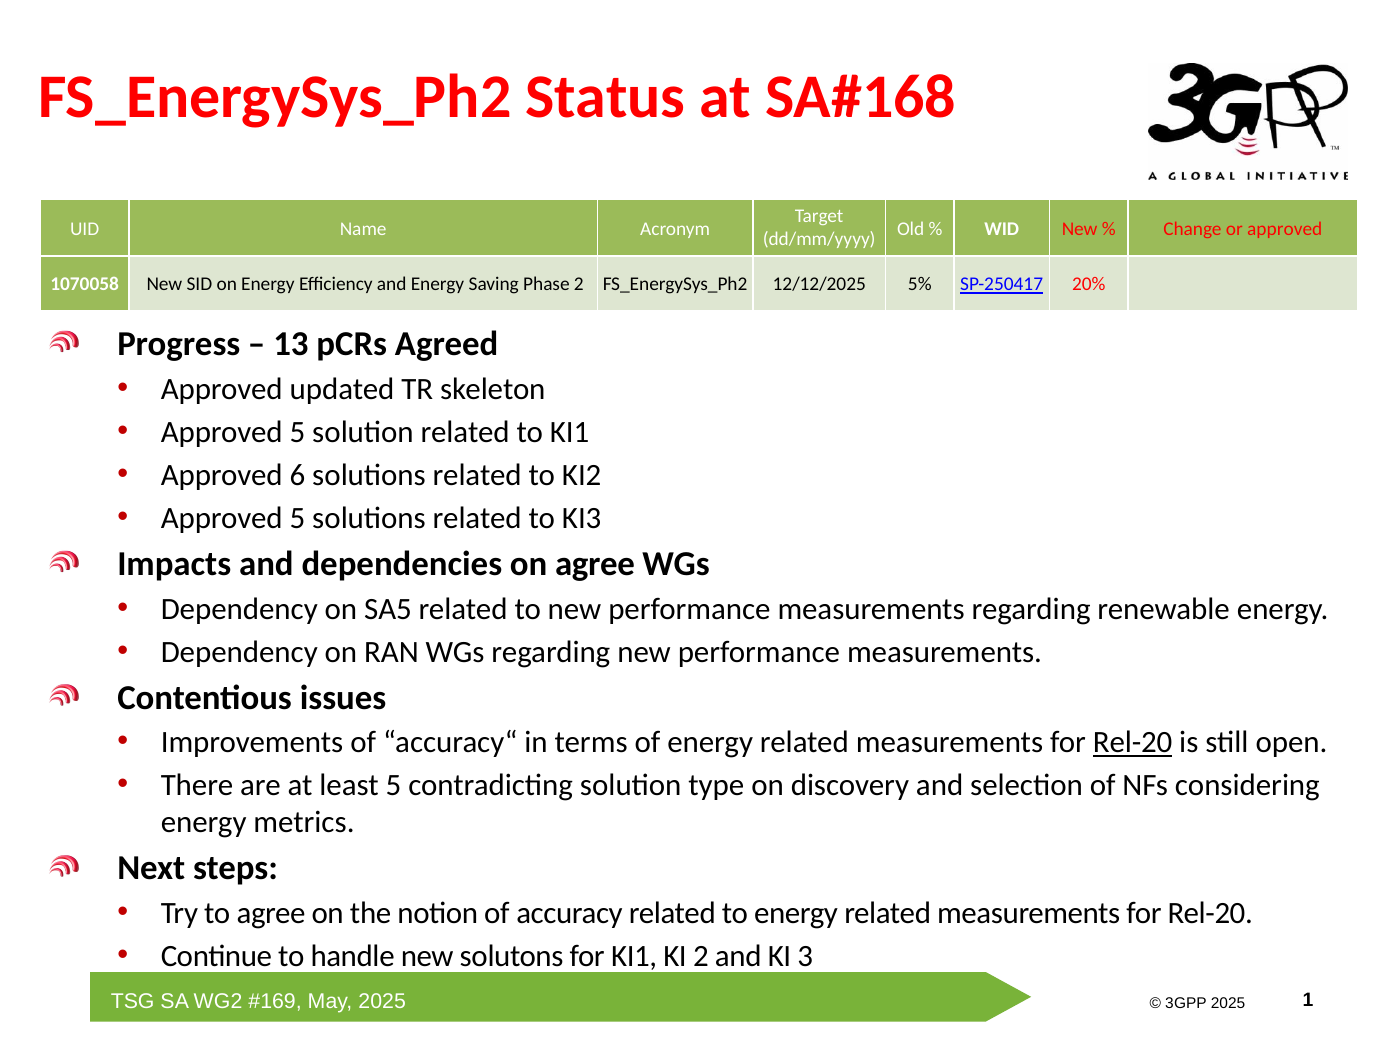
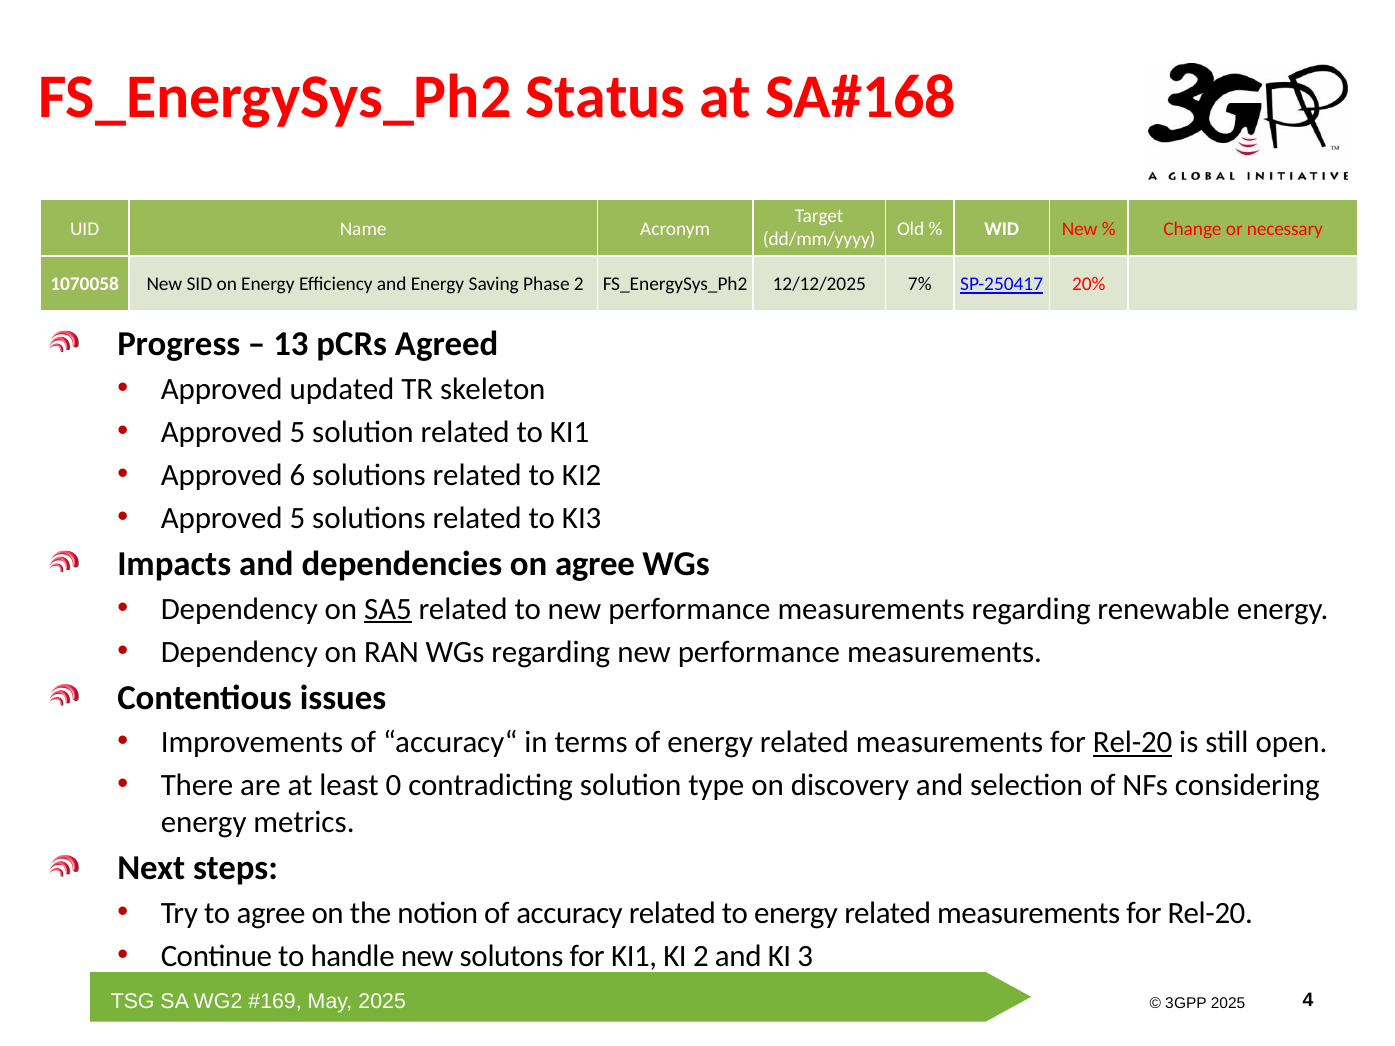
or approved: approved -> necessary (1285, 229)
5%: 5% -> 7% (920, 284)
SA5 underline: none -> present (388, 609)
least 5: 5 -> 0 (394, 786)
1: 1 -> 4 (1308, 1000)
